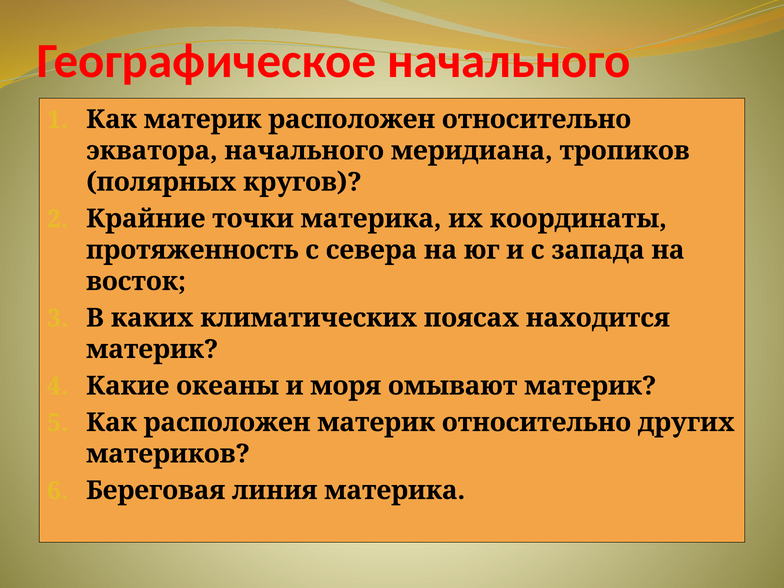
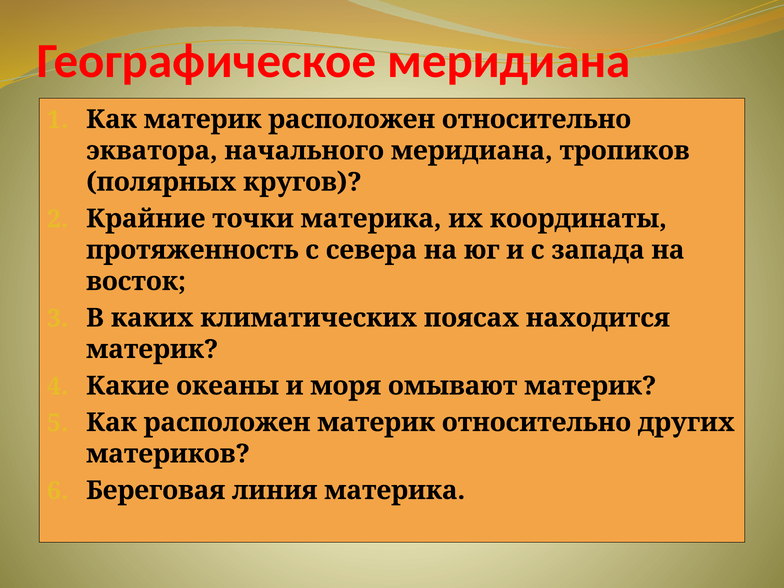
Географическое начального: начального -> меридиана (509, 61)
